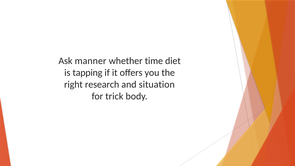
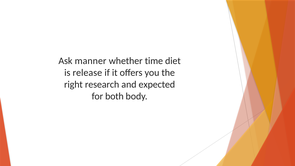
tapping: tapping -> release (87, 73)
situation: situation -> expected (157, 84)
trick: trick -> both (114, 96)
